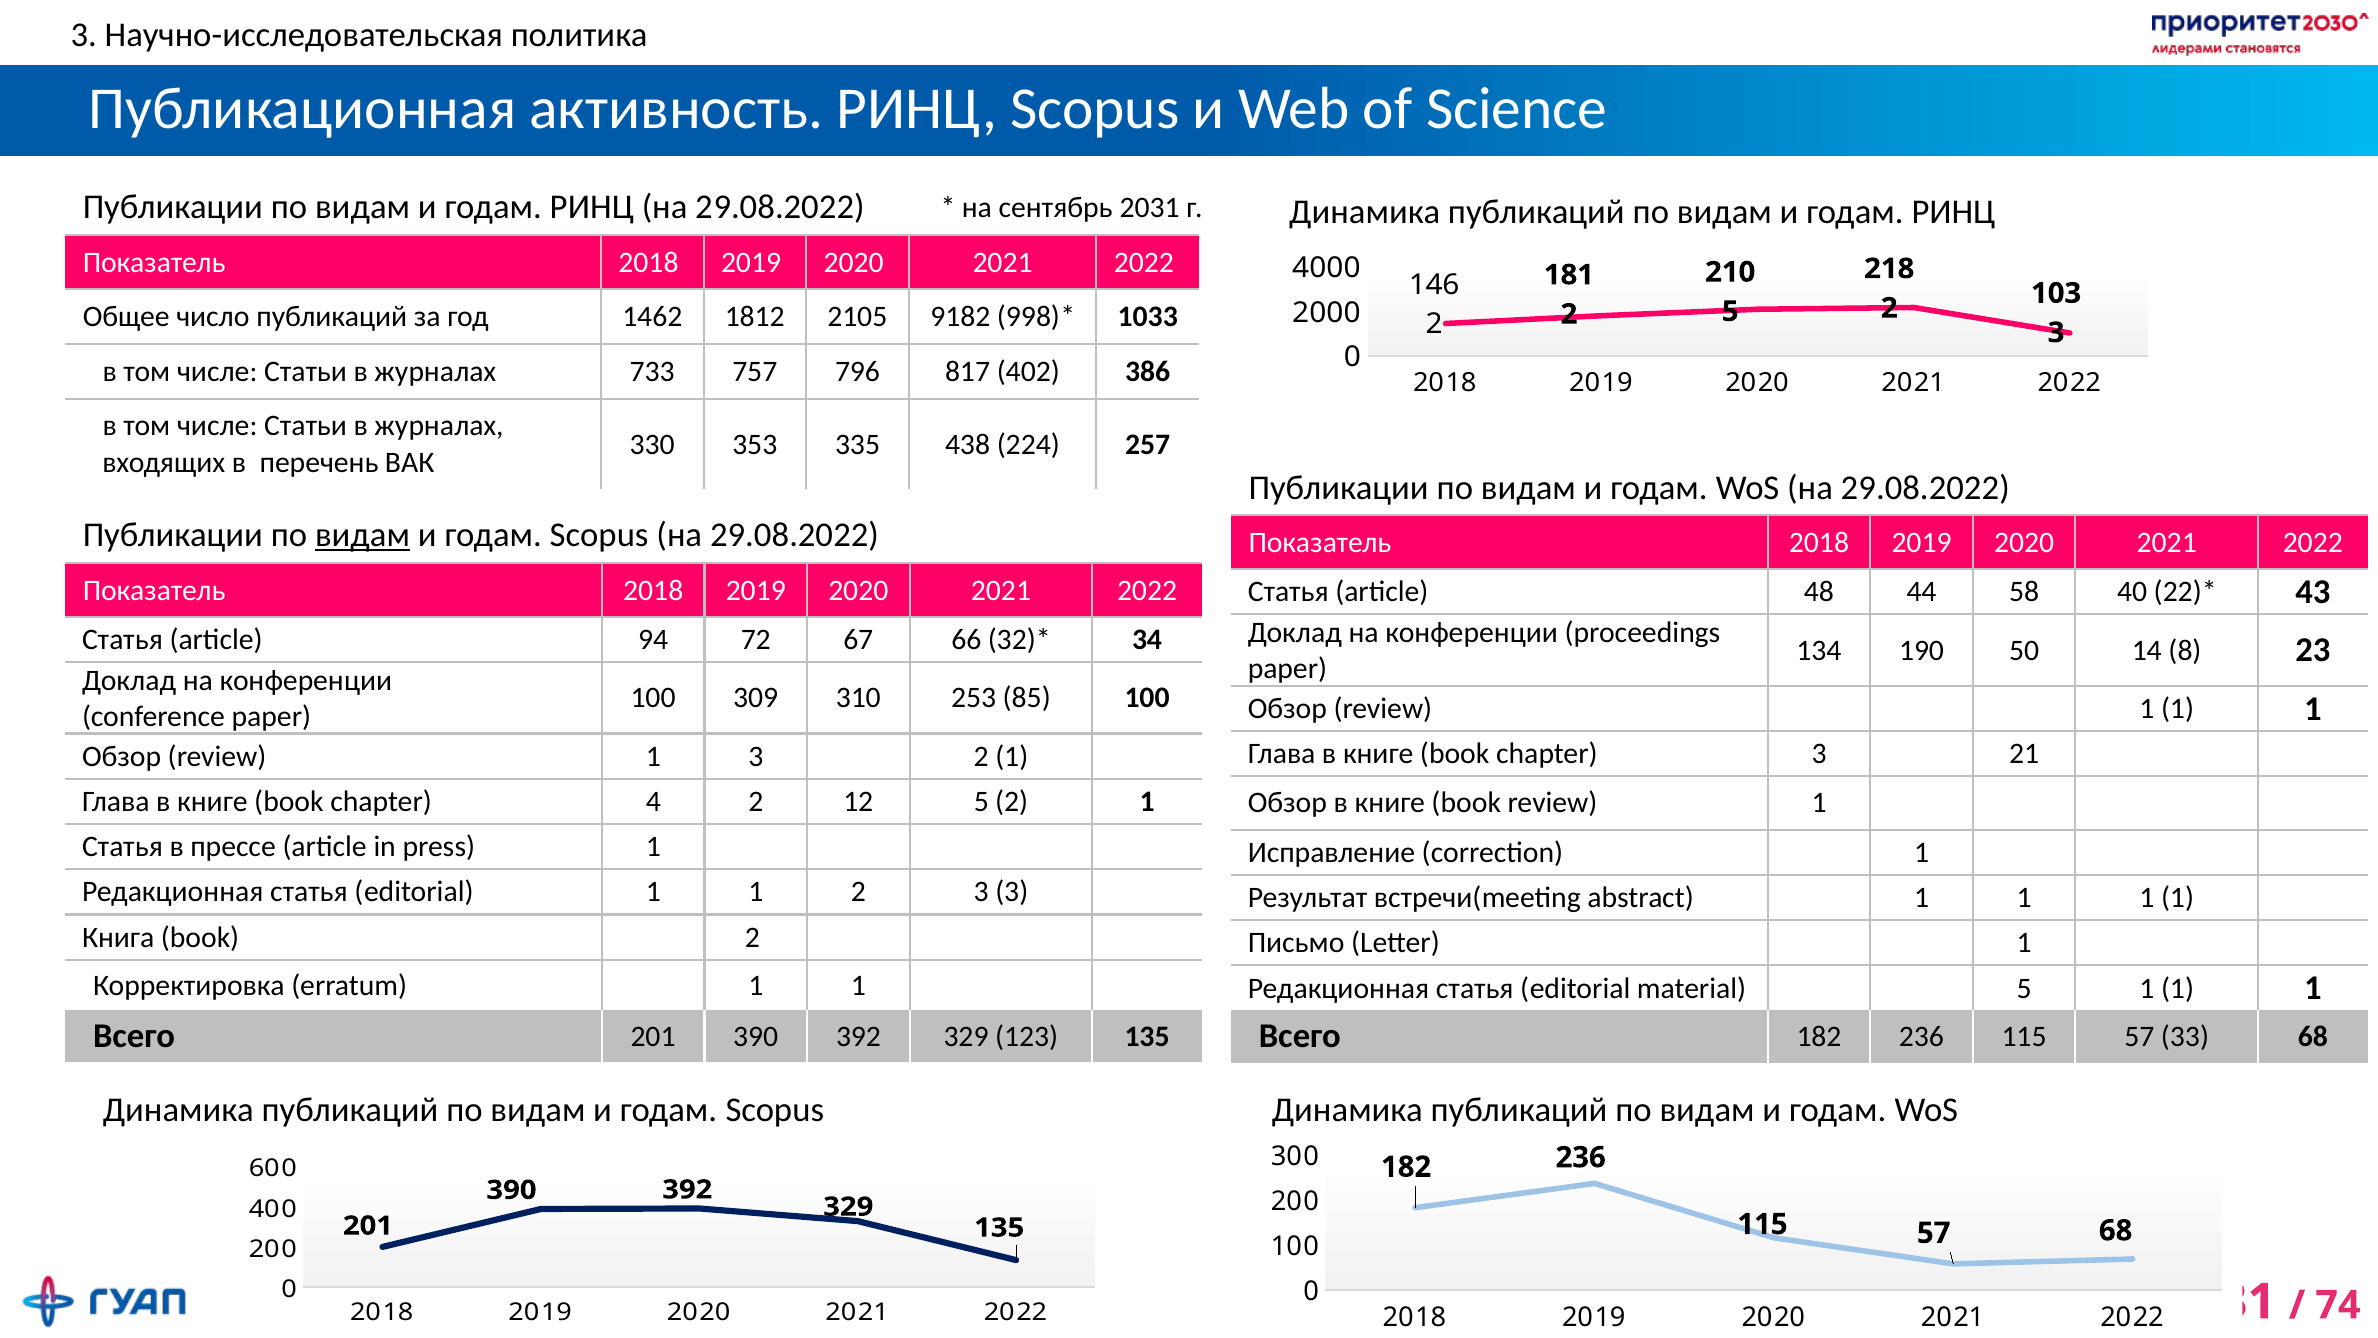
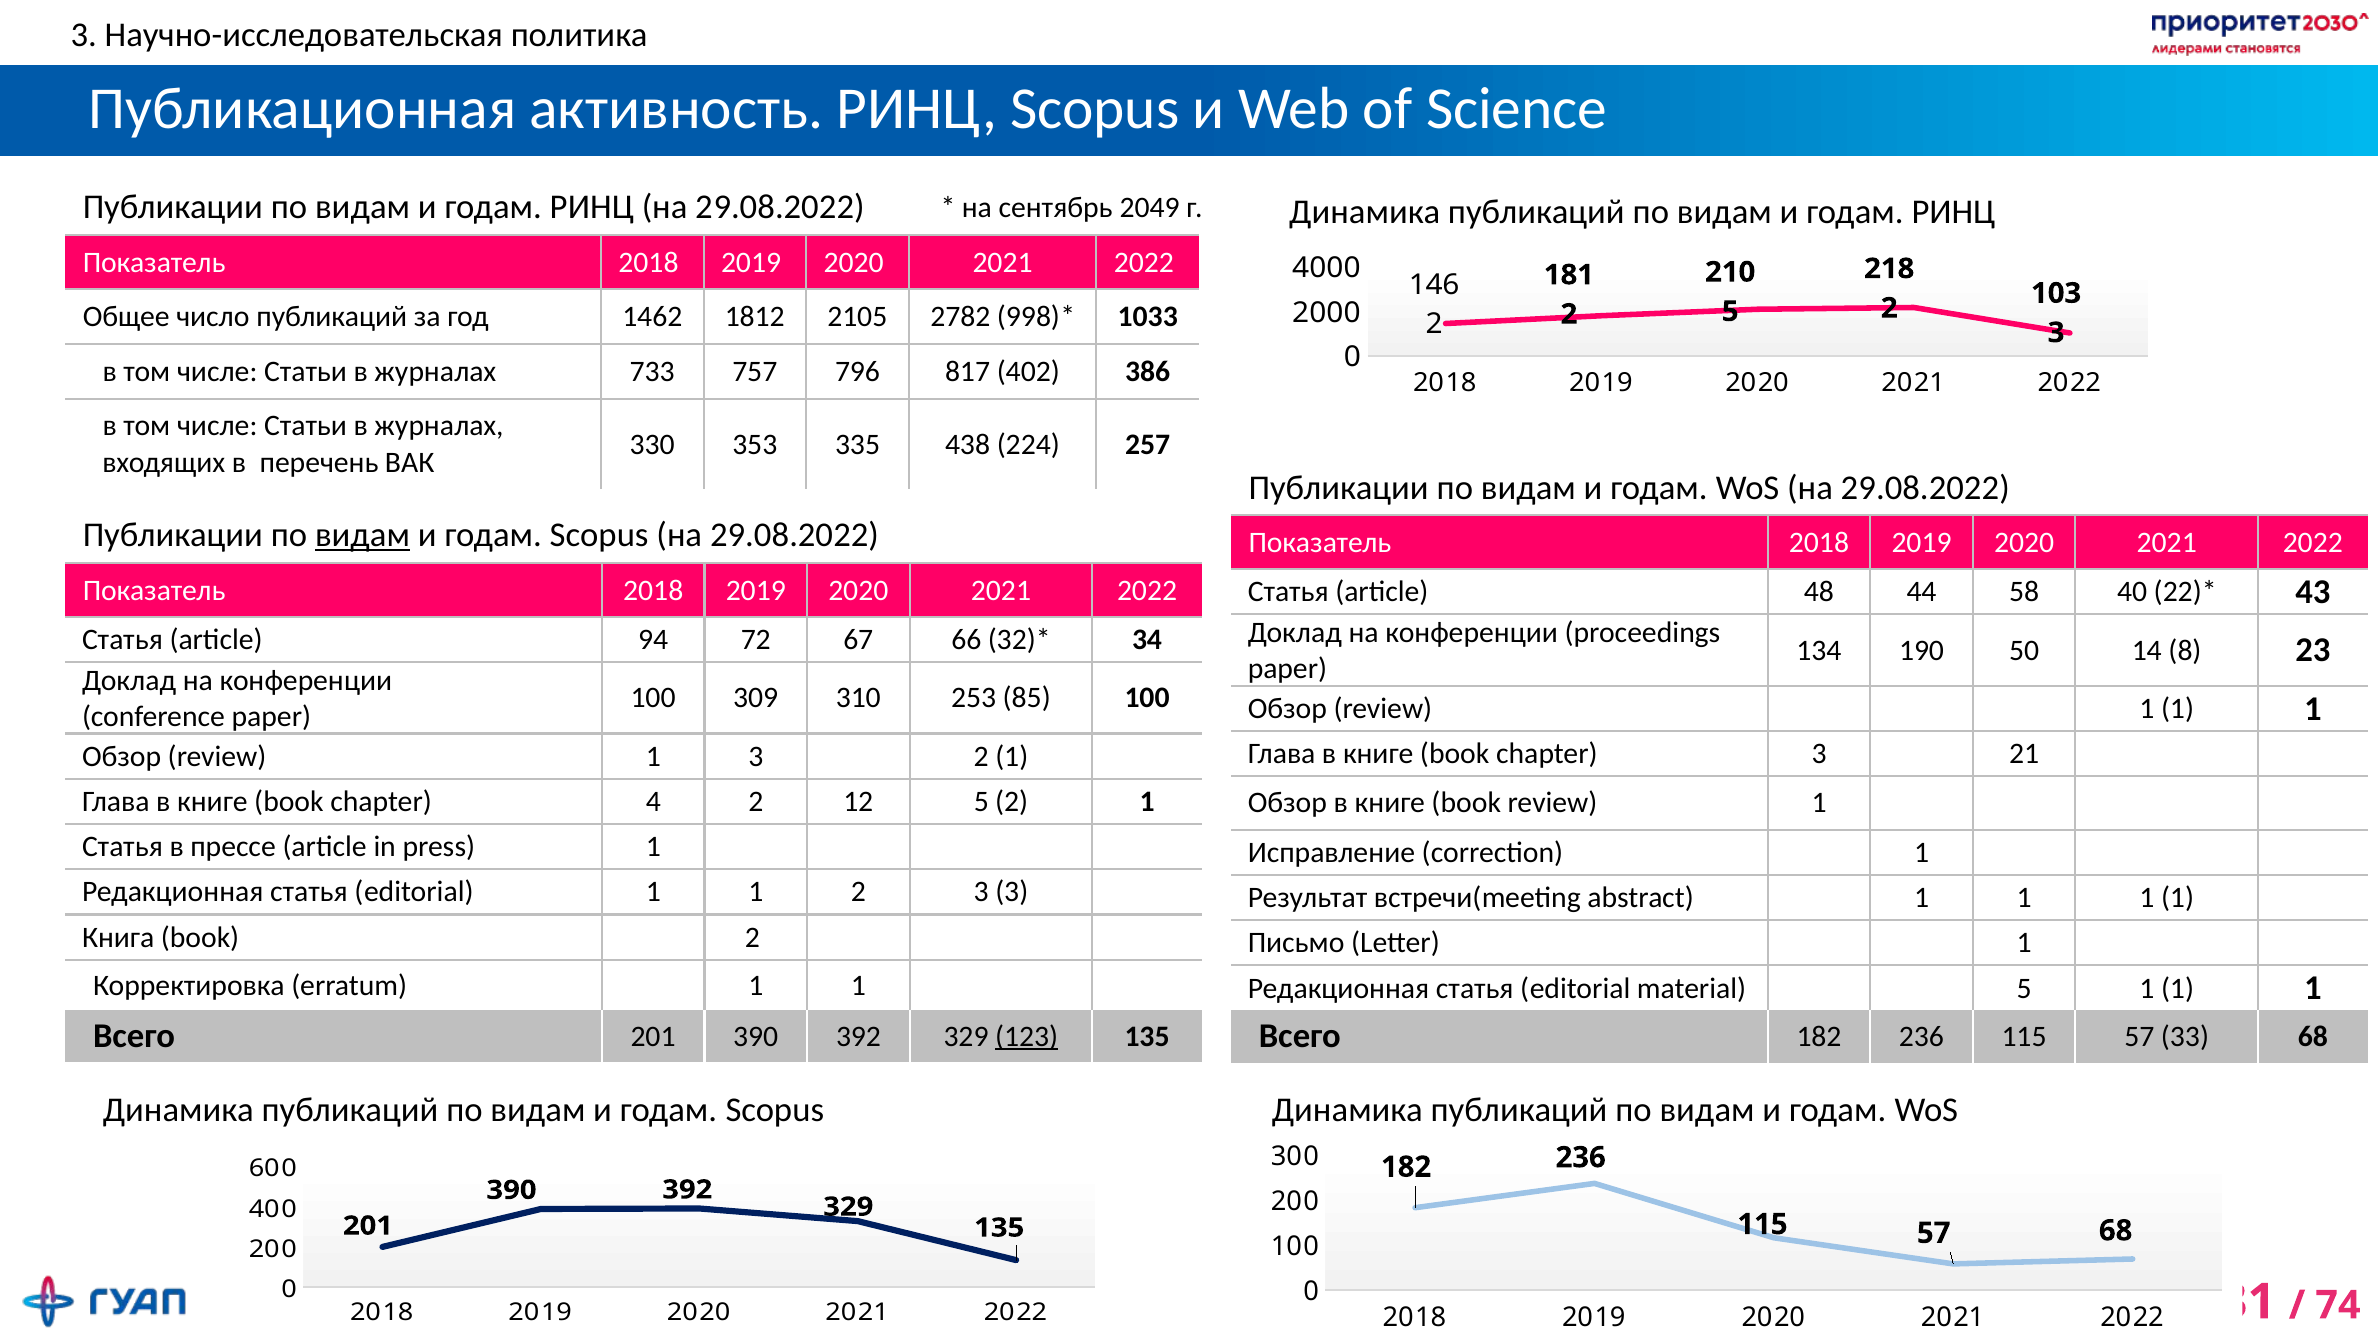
2031: 2031 -> 2049 (1150, 208)
9182: 9182 -> 2782 (960, 317)
123 underline: none -> present (1027, 1036)
